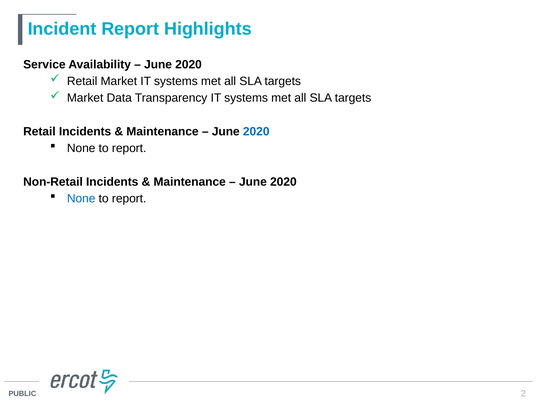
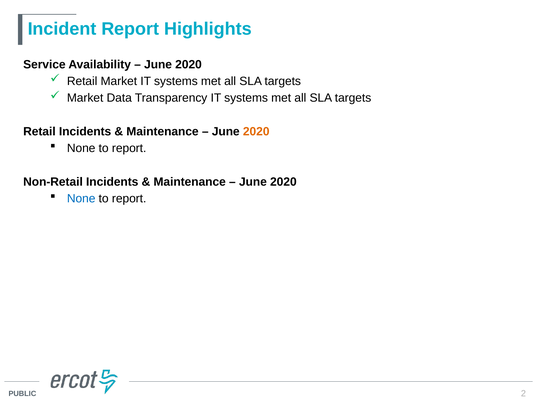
2020 colour: blue -> orange (256, 131)
